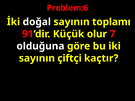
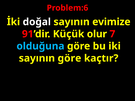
toplamı: toplamı -> evimize (111, 22)
olduğuna colour: white -> light blue (40, 46)
sayının çiftçi: çiftçi -> göre (69, 58)
